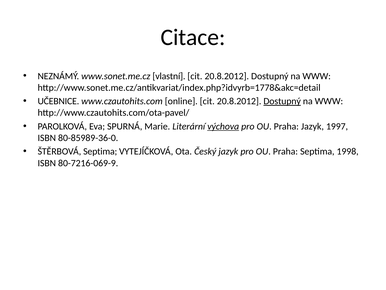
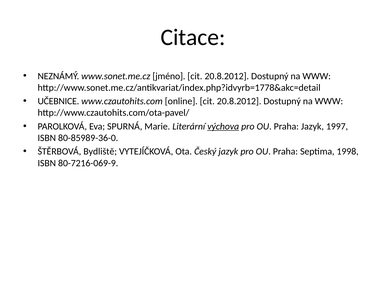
vlastní: vlastní -> jméno (169, 76)
Dostupný underline: present -> none (282, 101)
ŠTĚRBOVÁ Septima: Septima -> Bydliště (100, 151)
